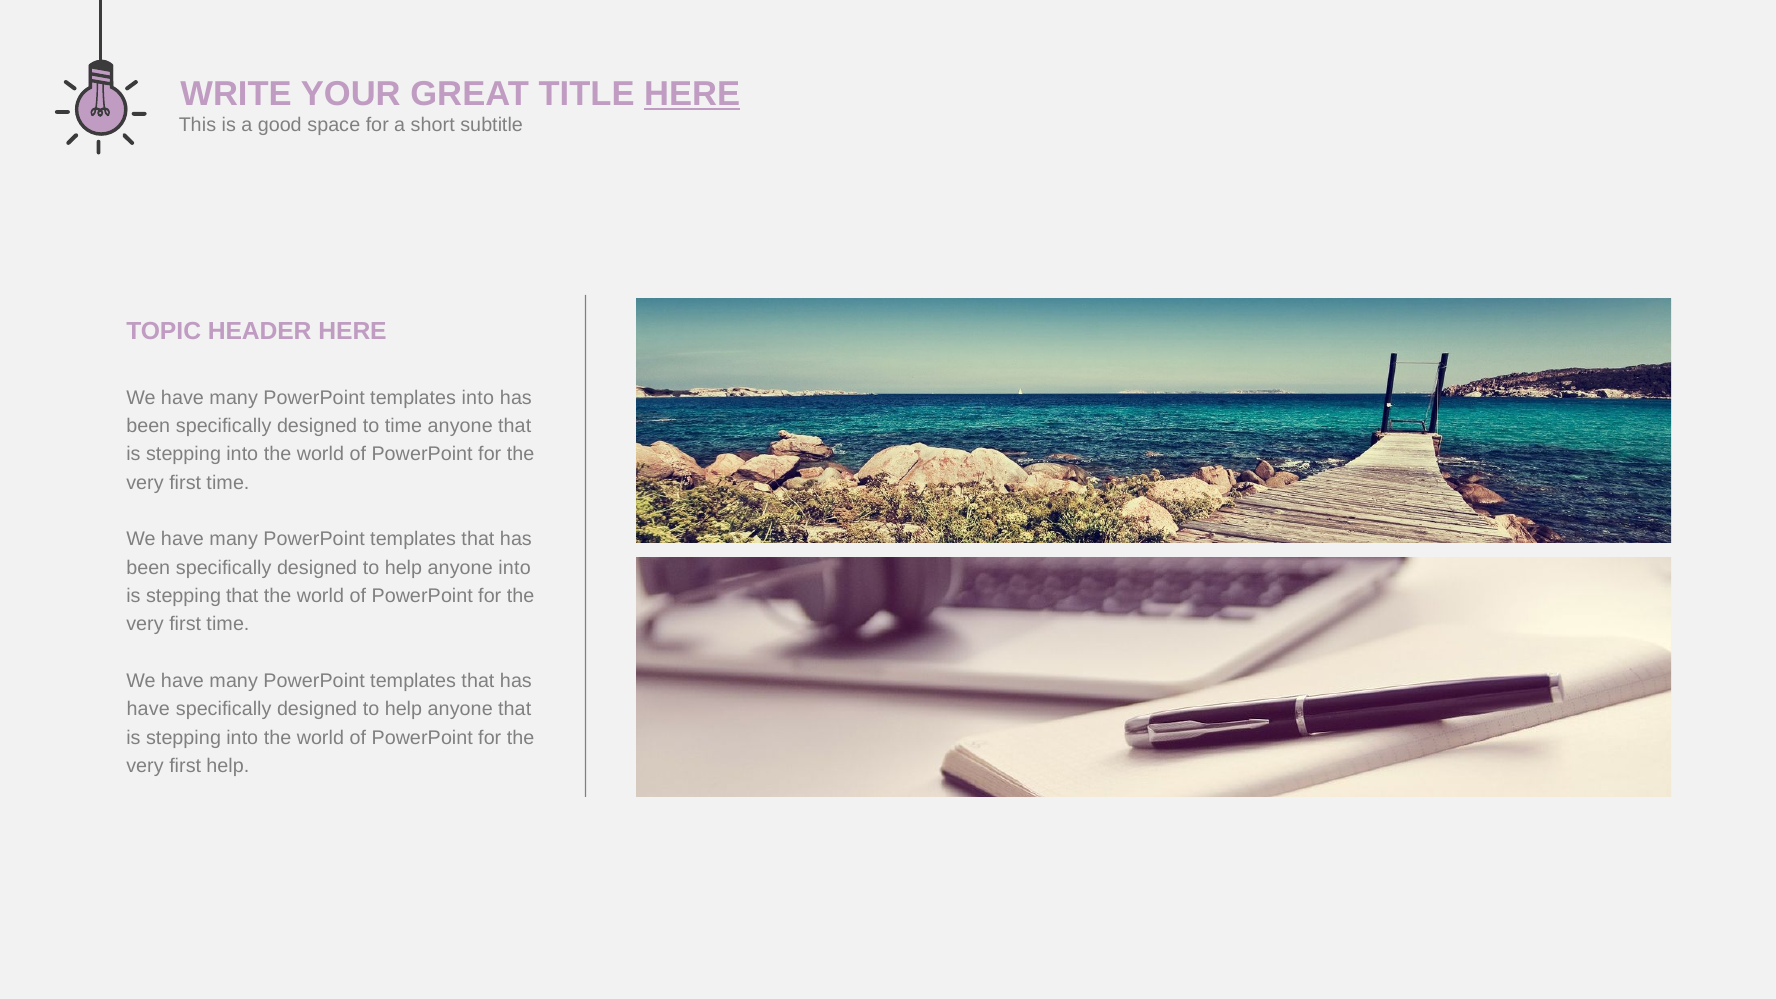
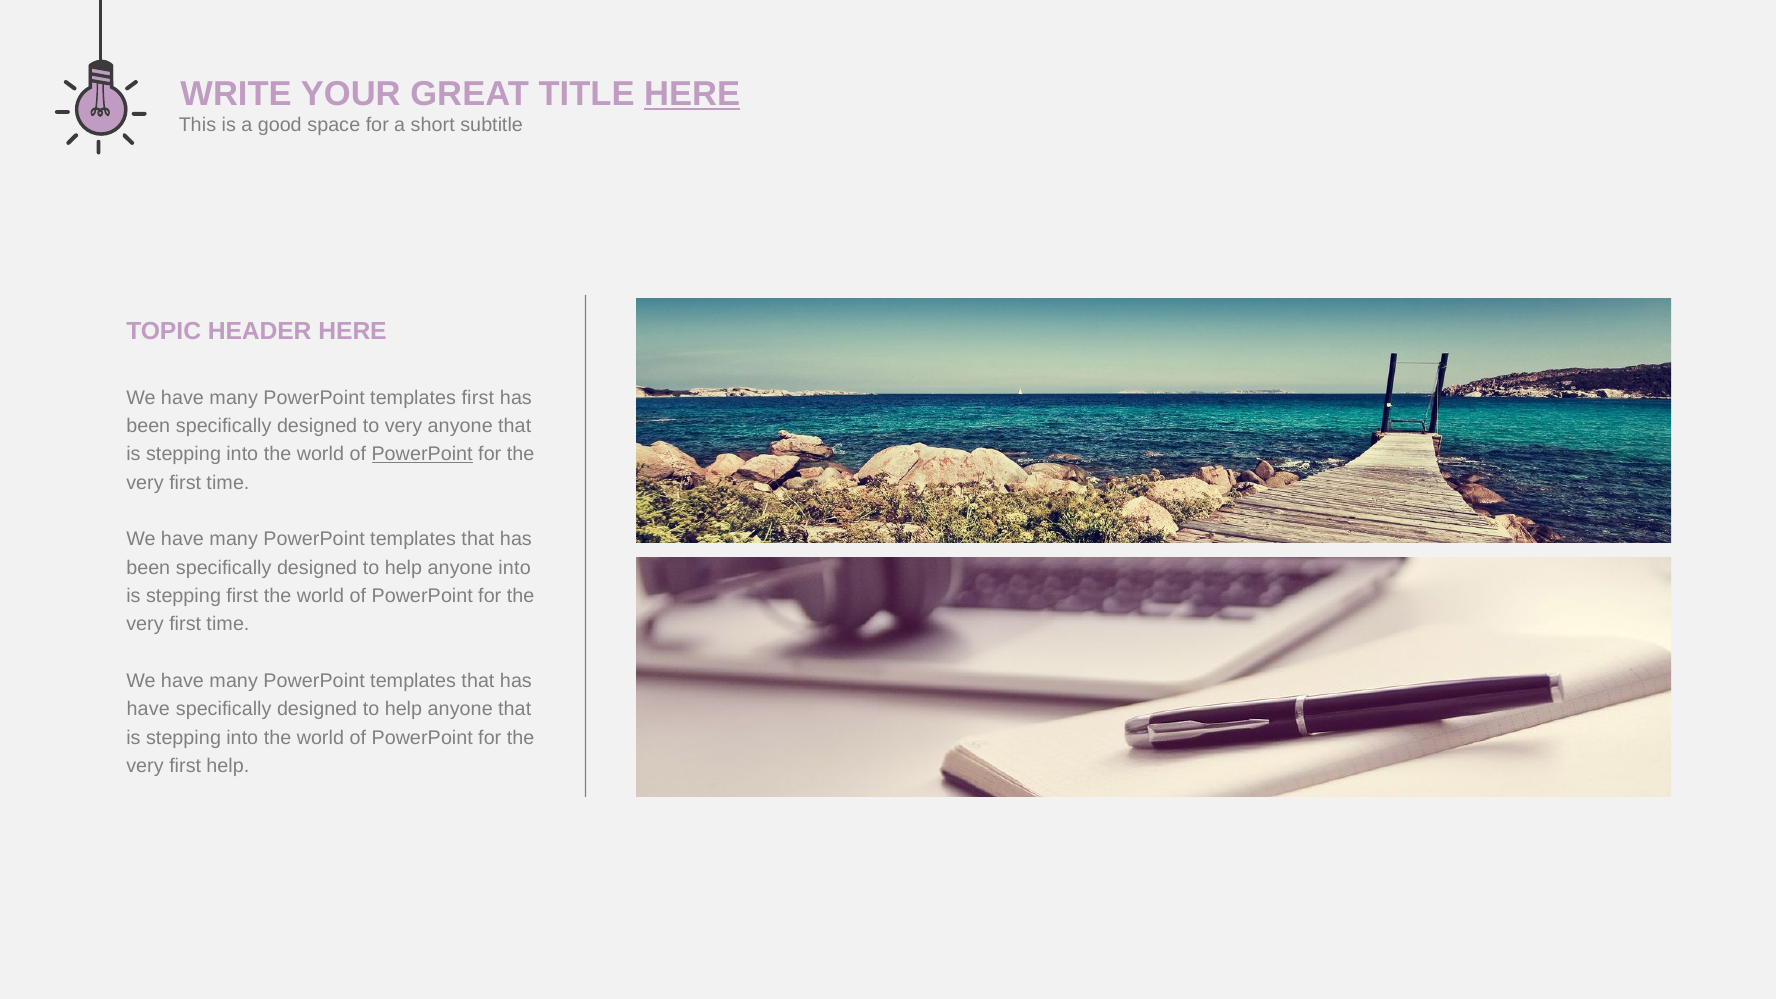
templates into: into -> first (478, 397)
to time: time -> very (403, 426)
PowerPoint underline: none -> present (422, 454)
stepping that: that -> first (242, 596)
